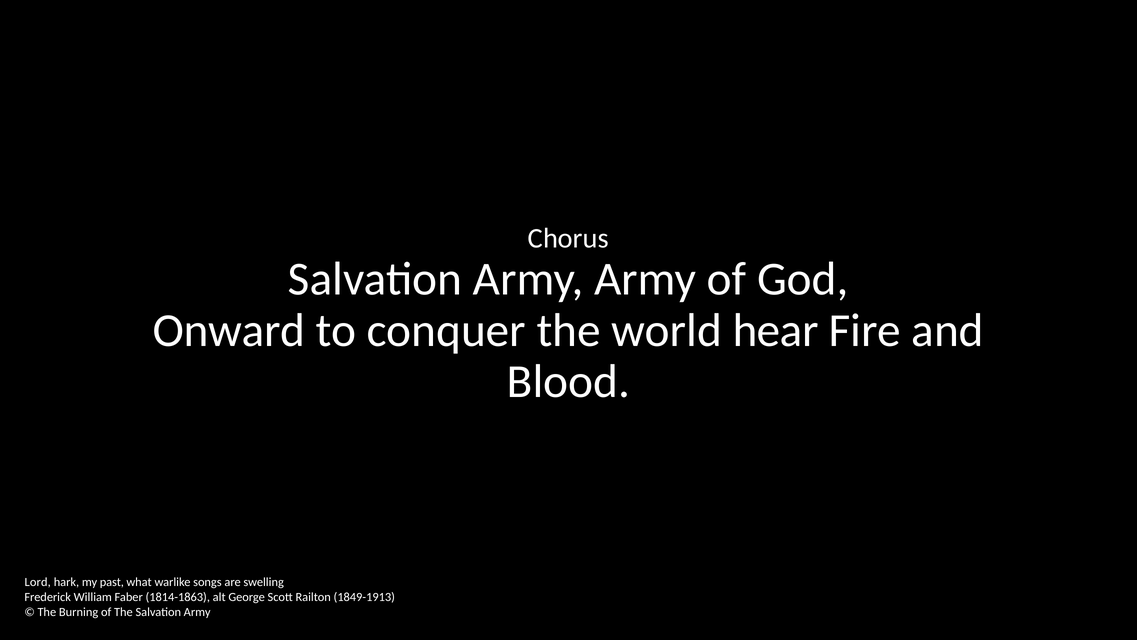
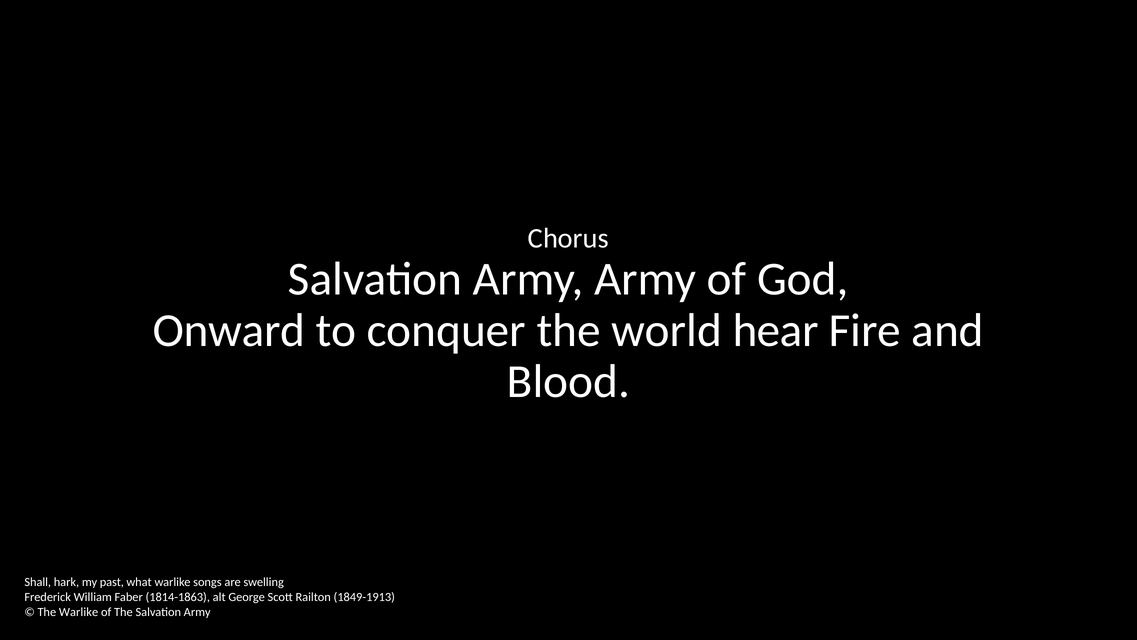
Lord: Lord -> Shall (38, 582)
The Burning: Burning -> Warlike (79, 612)
